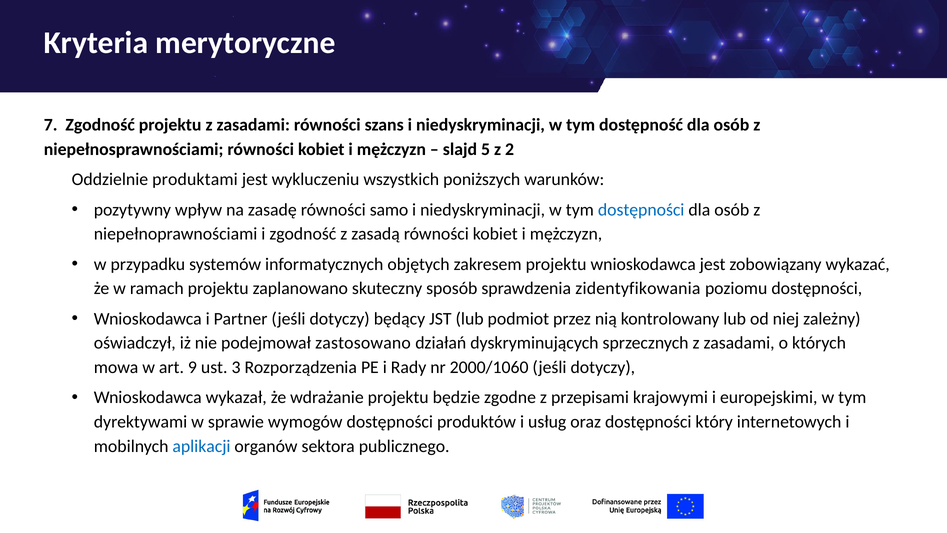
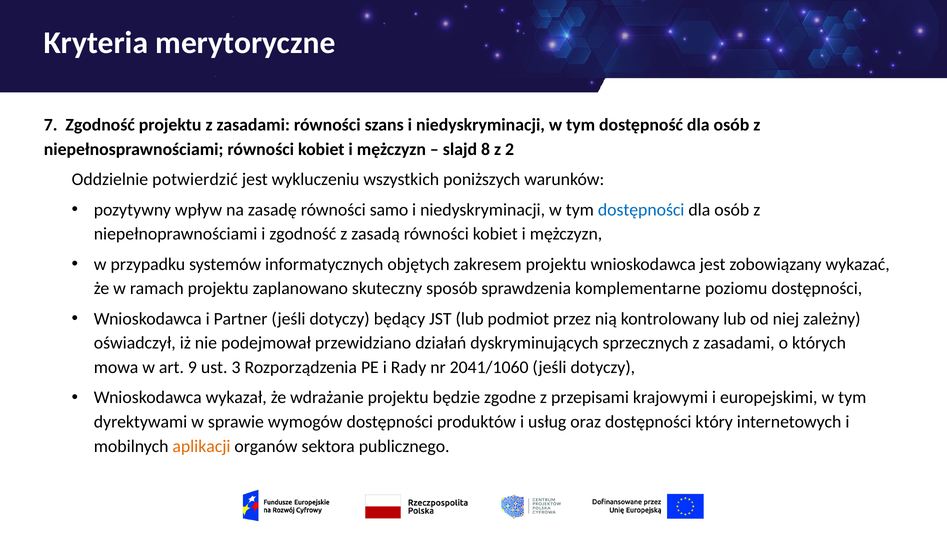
5: 5 -> 8 (486, 149)
produktami: produktami -> potwierdzić (195, 180)
zidentyfikowania: zidentyfikowania -> komplementarne (638, 288)
zastosowano: zastosowano -> przewidziano (363, 343)
2000/1060: 2000/1060 -> 2041/1060 (489, 367)
aplikacji colour: blue -> orange (201, 446)
